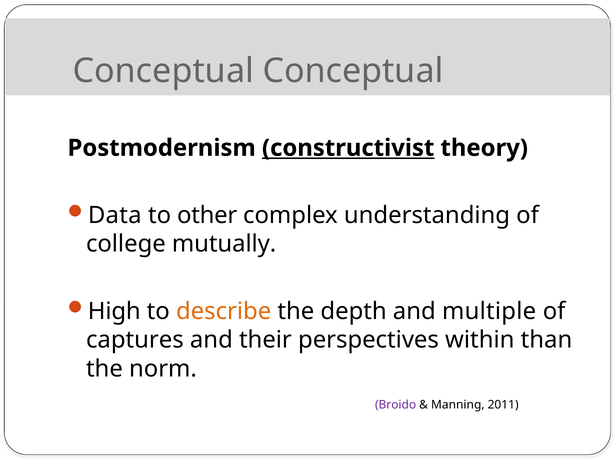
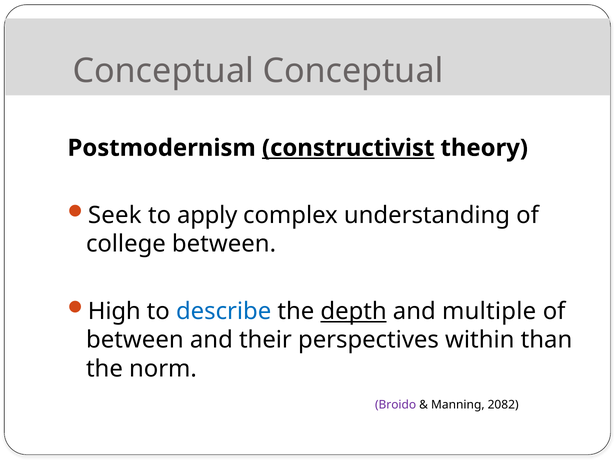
Data: Data -> Seek (115, 215)
other: other -> apply (207, 215)
college mutually: mutually -> between (224, 244)
describe colour: orange -> blue (224, 311)
depth underline: none -> present (354, 311)
captures: captures -> between (135, 340)
2011: 2011 -> 2082 (503, 405)
